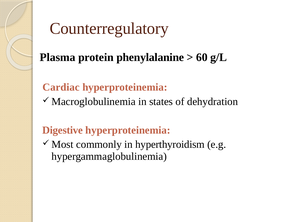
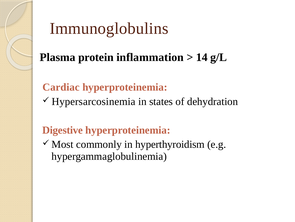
Counterregulatory: Counterregulatory -> Immunoglobulins (109, 28)
phenylalanine: phenylalanine -> inflammation (150, 57)
60: 60 -> 14 (202, 57)
Macroglobulinemia: Macroglobulinemia -> Hypersarcosinemia (94, 101)
